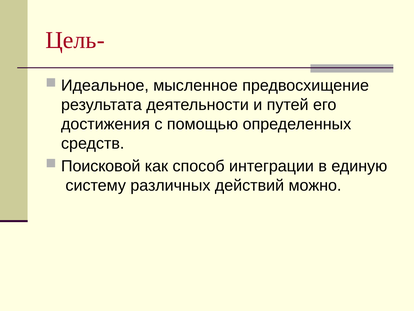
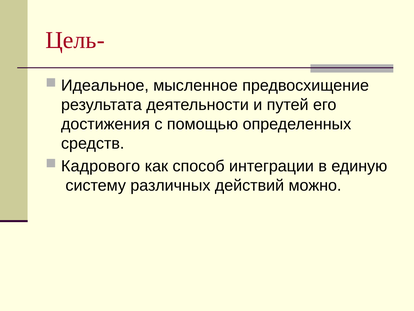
Поисковой: Поисковой -> Кадрового (101, 166)
